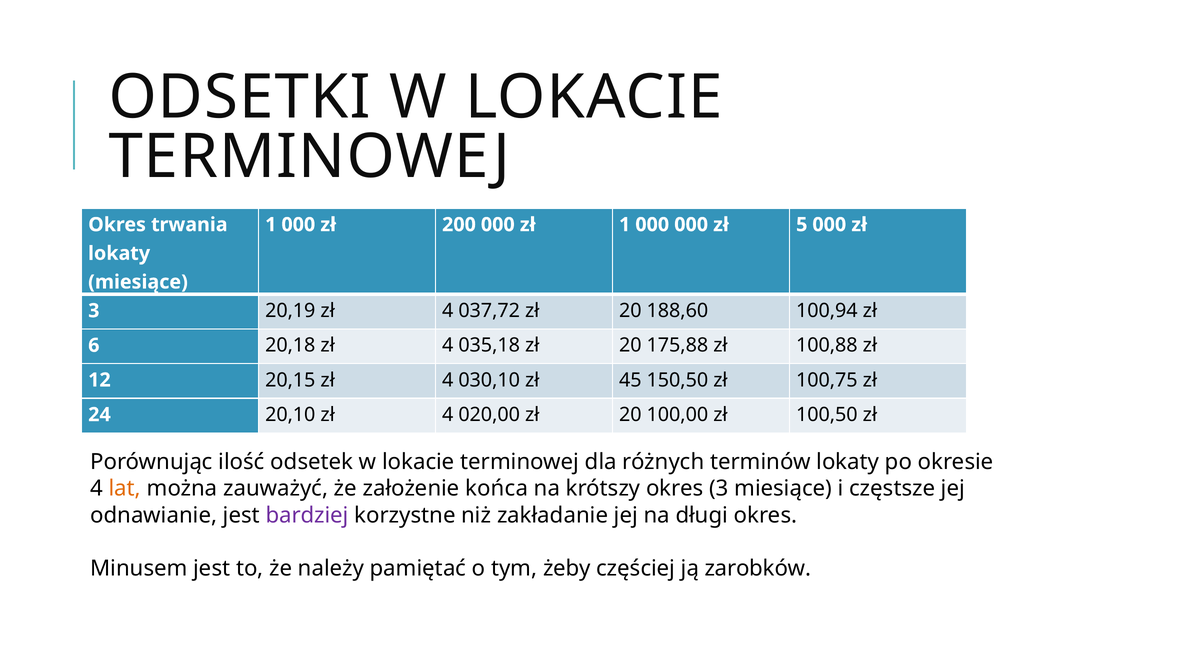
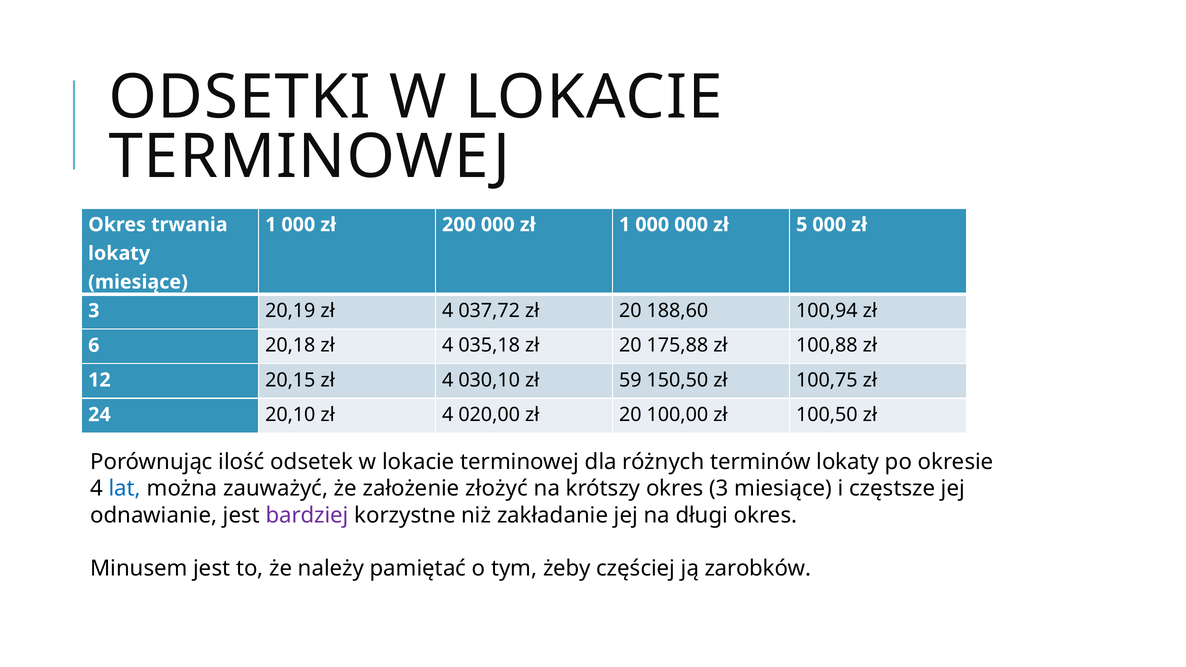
45: 45 -> 59 (630, 380)
lat colour: orange -> blue (125, 489)
końca: końca -> złożyć (497, 489)
